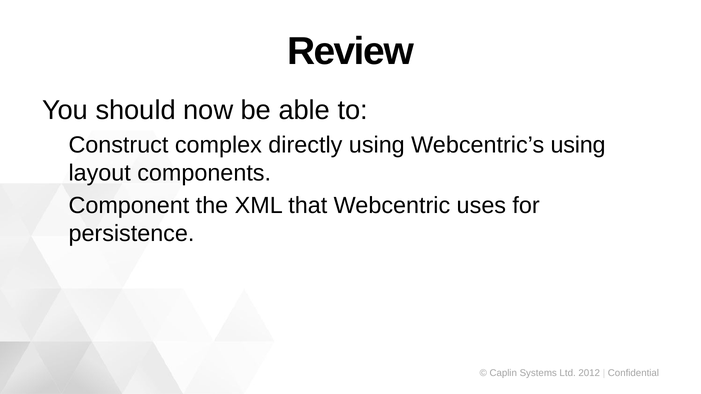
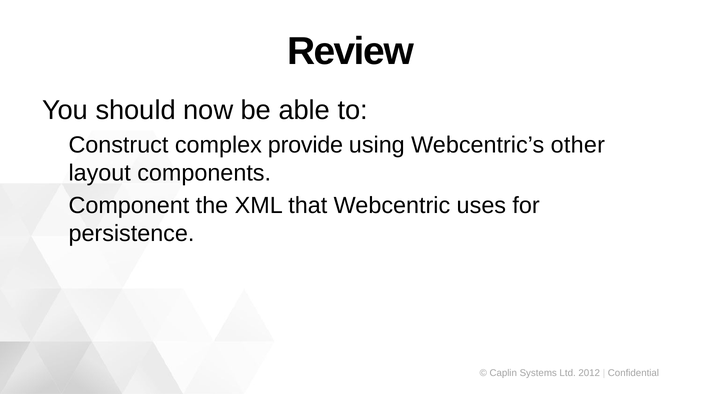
directly: directly -> provide (305, 145)
Webcentric’s using: using -> other (578, 145)
